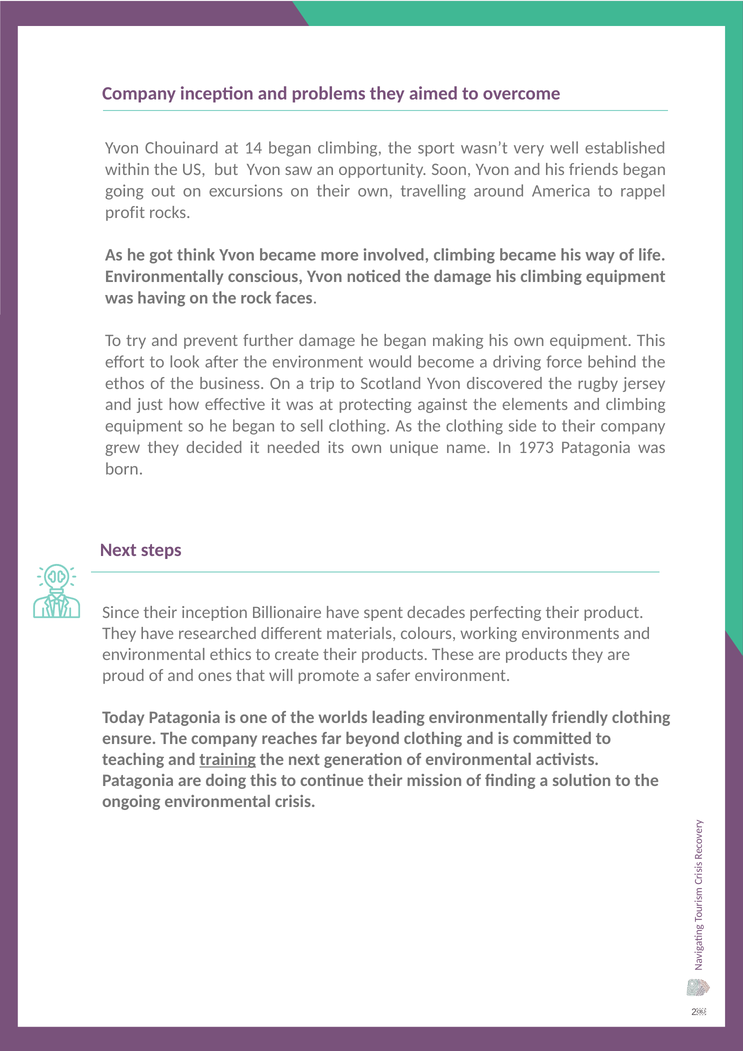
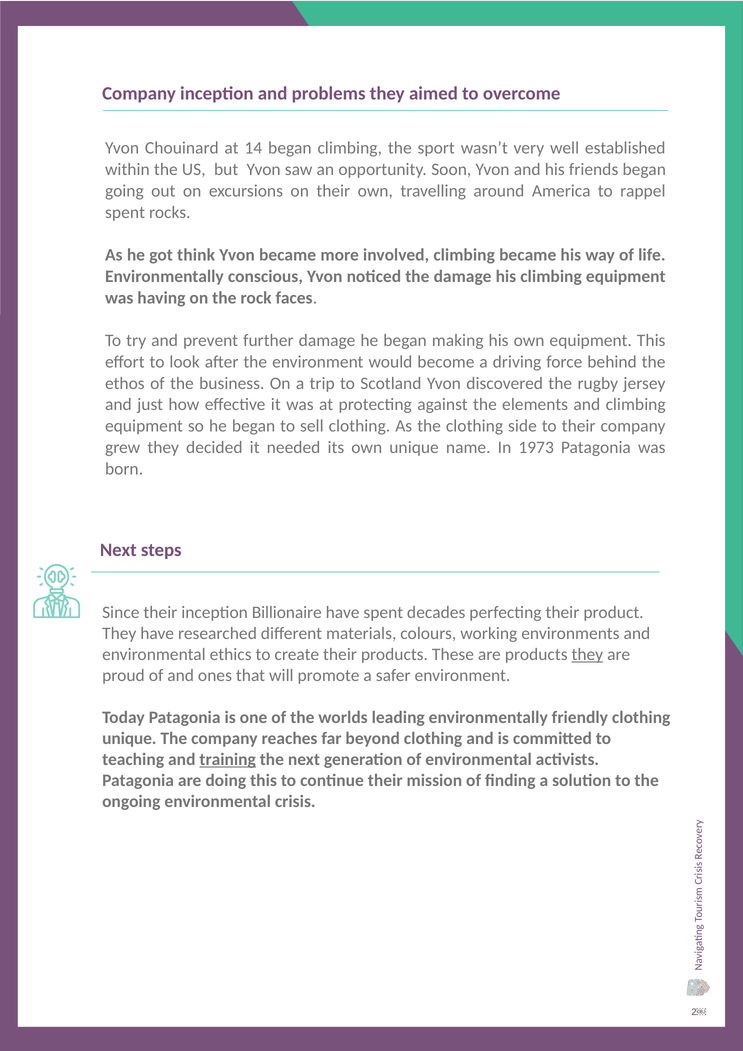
profit: profit -> spent (125, 212)
they underline: none -> present (587, 654)
ensure: ensure -> unique (129, 738)
